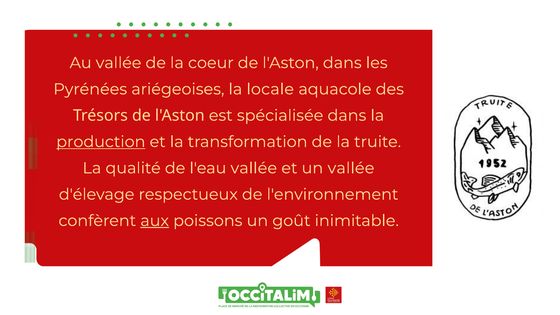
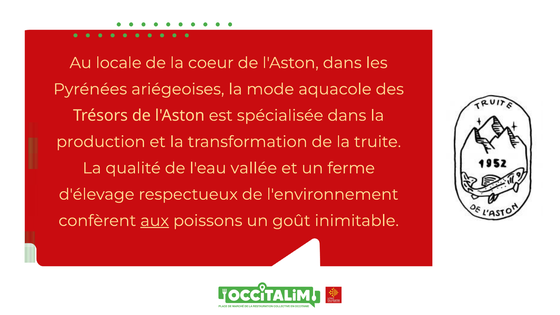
Au vallée: vallée -> locale (119, 63)
locale: locale -> mode (270, 89)
production underline: present -> none (101, 142)
un vallée: vallée -> ferme (351, 168)
